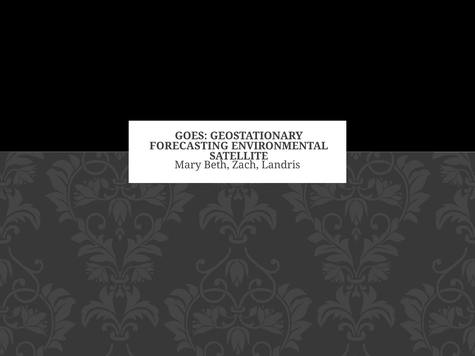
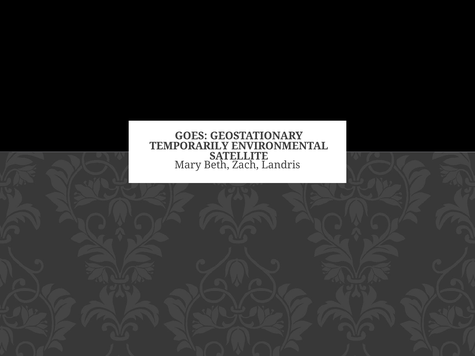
FORECASTING: FORECASTING -> TEMPORARILY (189, 146)
